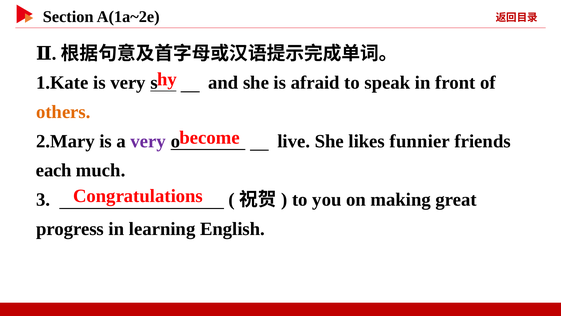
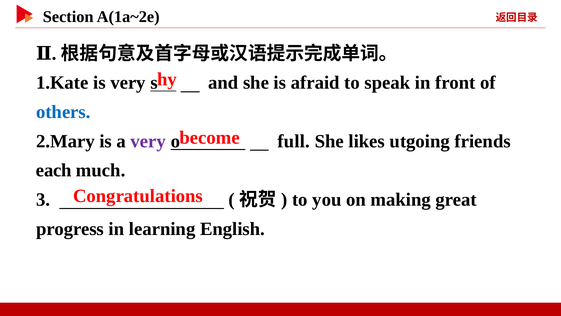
others colour: orange -> blue (63, 112)
live: live -> full (294, 141)
funnier: funnier -> utgoing (420, 141)
